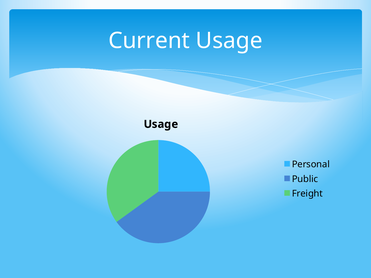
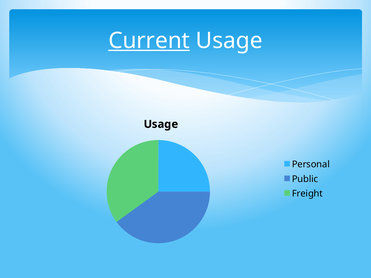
Current underline: none -> present (149, 41)
